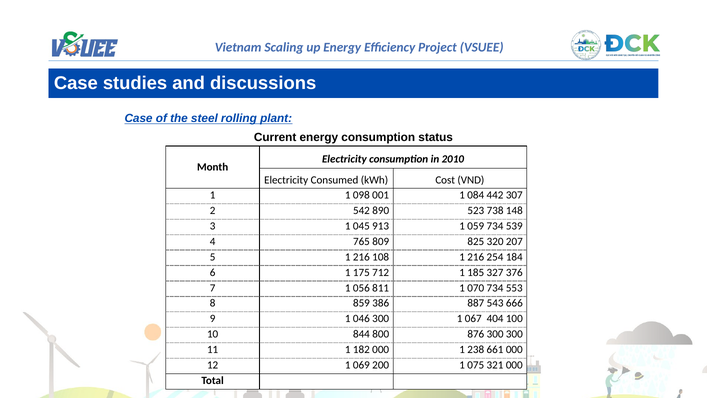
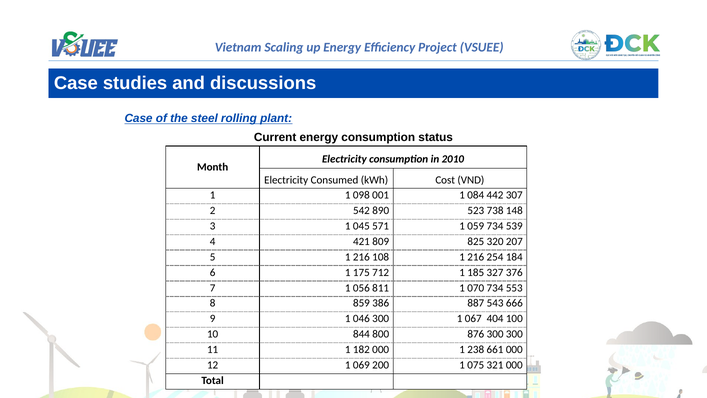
913: 913 -> 571 (381, 226)
765: 765 -> 421 (361, 241)
